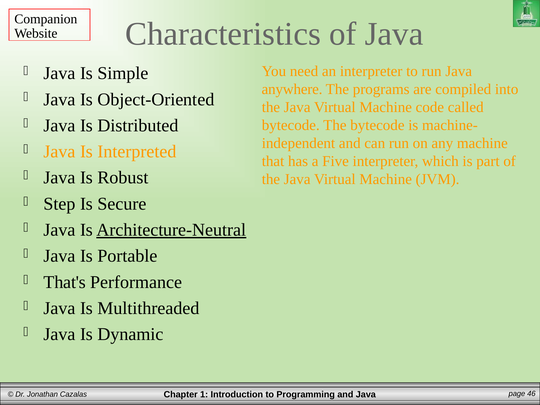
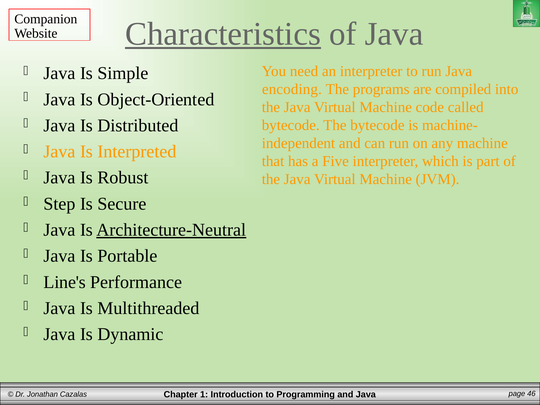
Characteristics underline: none -> present (223, 34)
anywhere: anywhere -> encoding (292, 89)
That's: That's -> Line's (65, 282)
